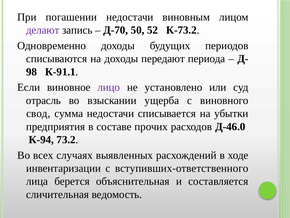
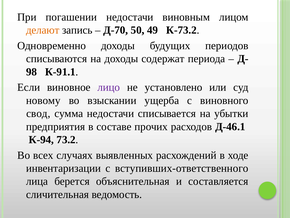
делают colour: purple -> orange (43, 30)
52: 52 -> 49 (153, 30)
передают: передают -> содержат (163, 59)
отрасль: отрасль -> новому (43, 100)
Д-46.0: Д-46.0 -> Д-46.1 (230, 126)
